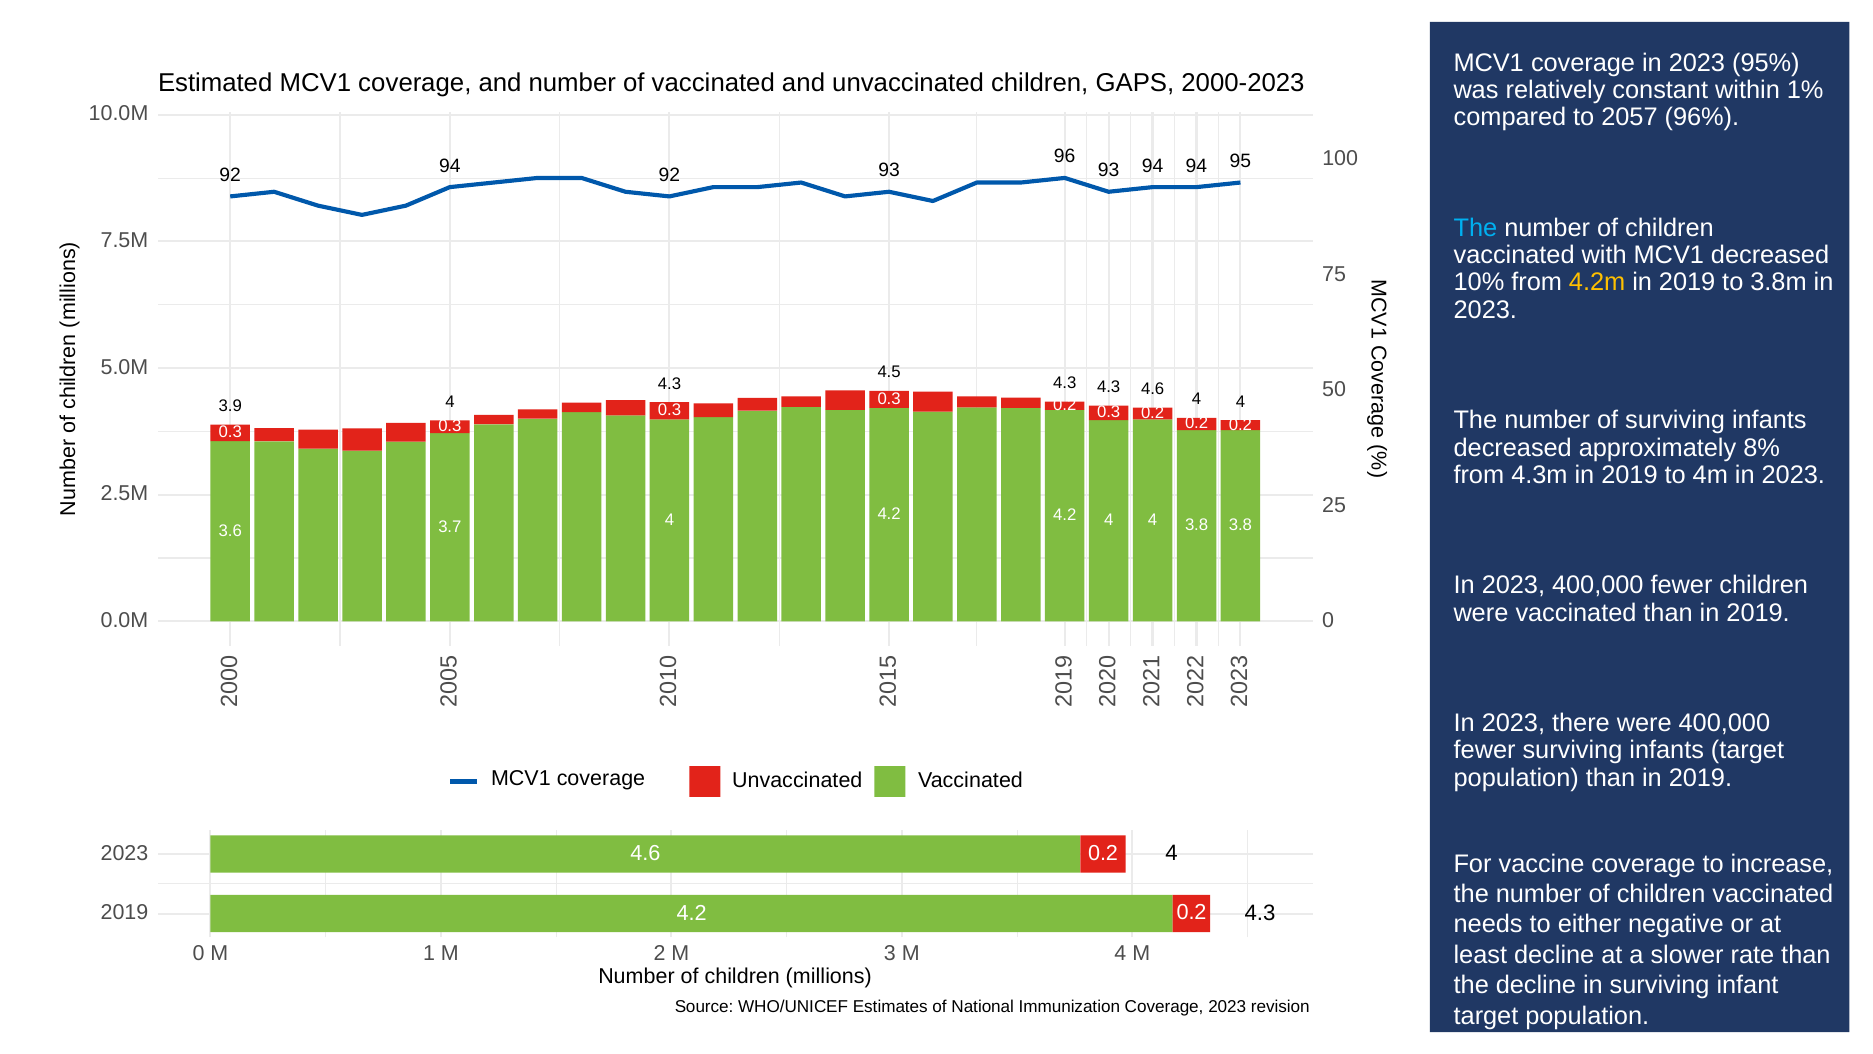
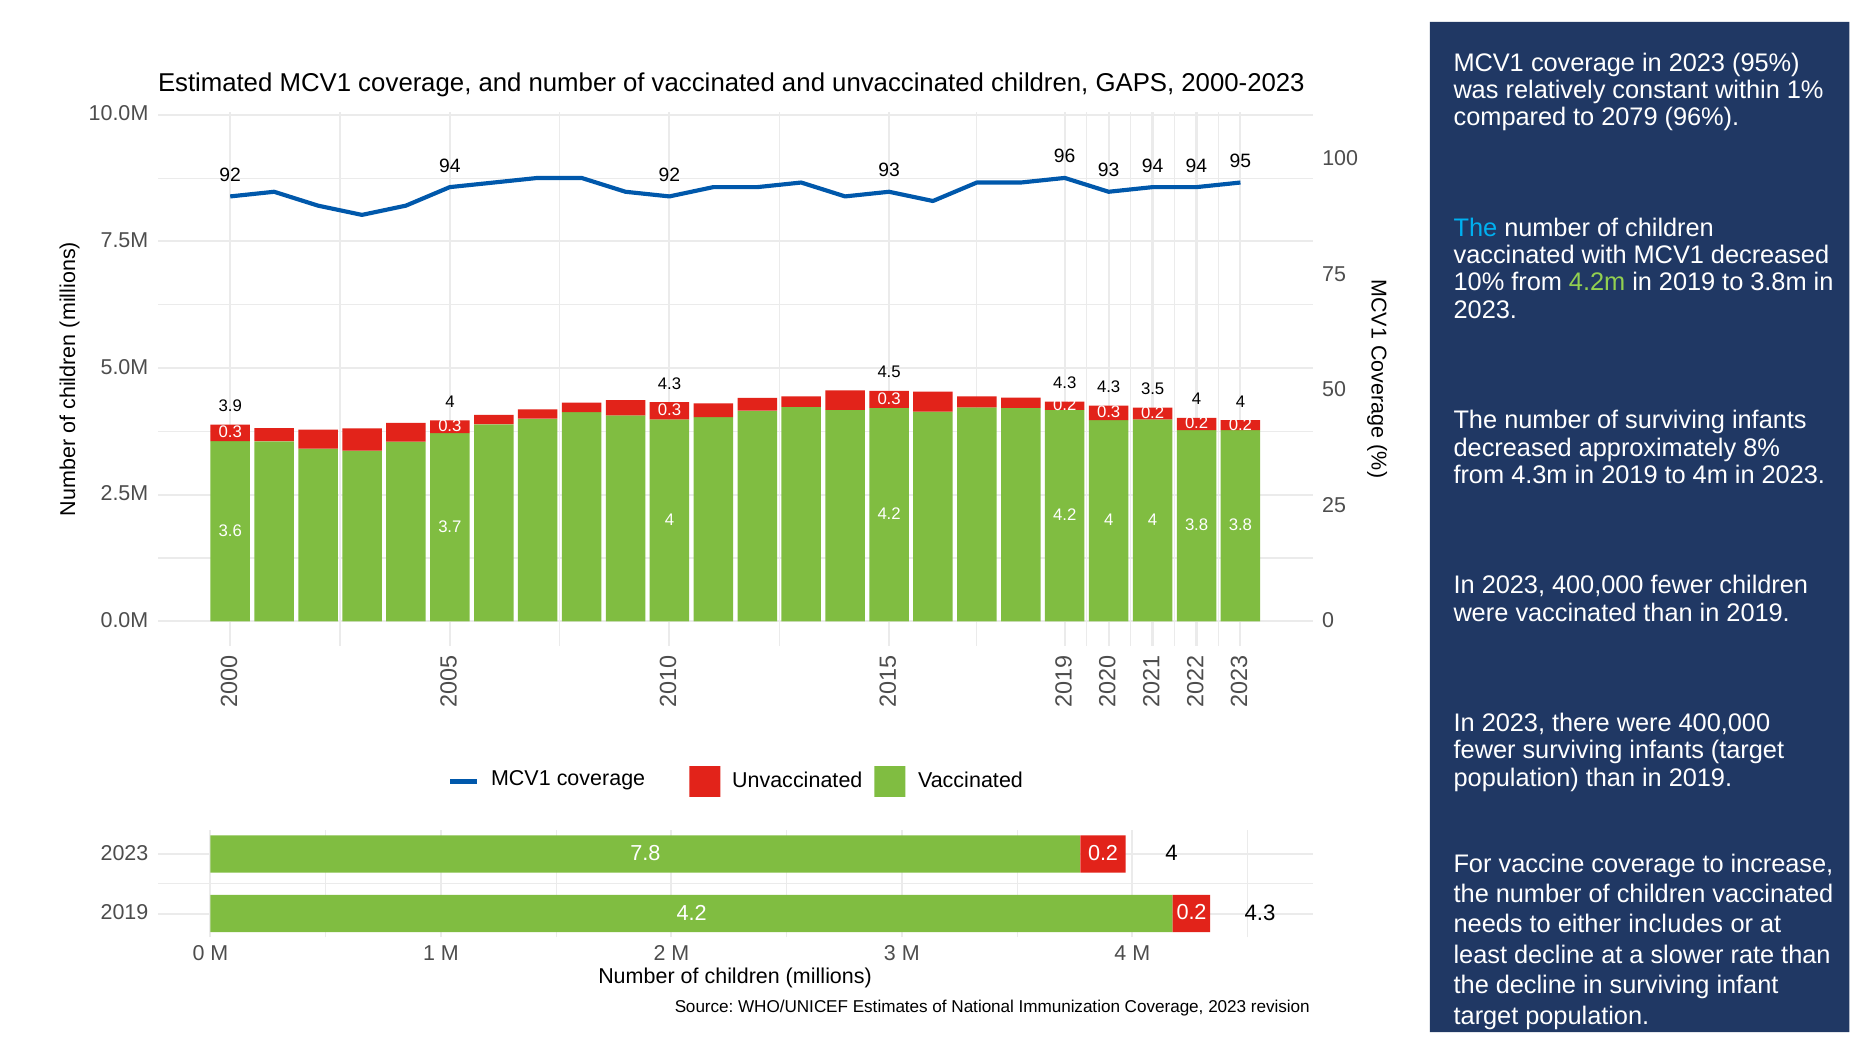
2057: 2057 -> 2079 (1629, 117)
4.2m colour: yellow -> light green (1597, 282)
4.3 4.6: 4.6 -> 3.5 (1153, 389)
4.6: 4.6 -> 7.8 (645, 853)
negative: negative -> includes (1676, 924)
